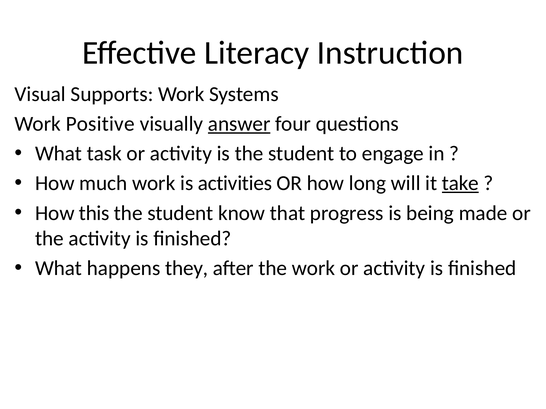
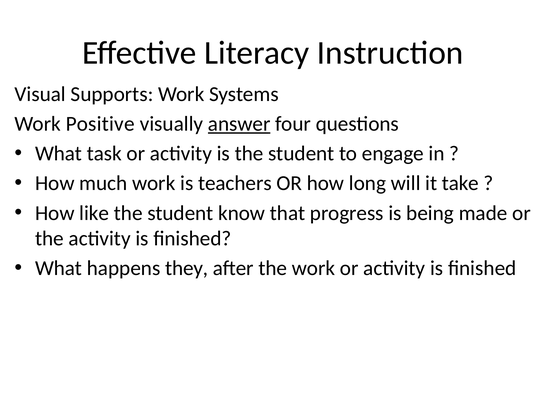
activities: activities -> teachers (235, 184)
take underline: present -> none (460, 184)
this: this -> like (94, 213)
